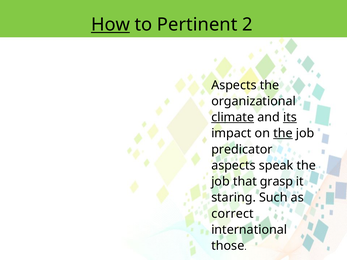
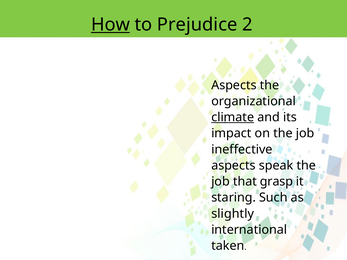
Pertinent: Pertinent -> Prejudice (197, 25)
its underline: present -> none (290, 117)
the underline: present -> none (283, 133)
predicator: predicator -> ineffective (242, 150)
correct: correct -> slightly (233, 214)
those: those -> taken (228, 246)
